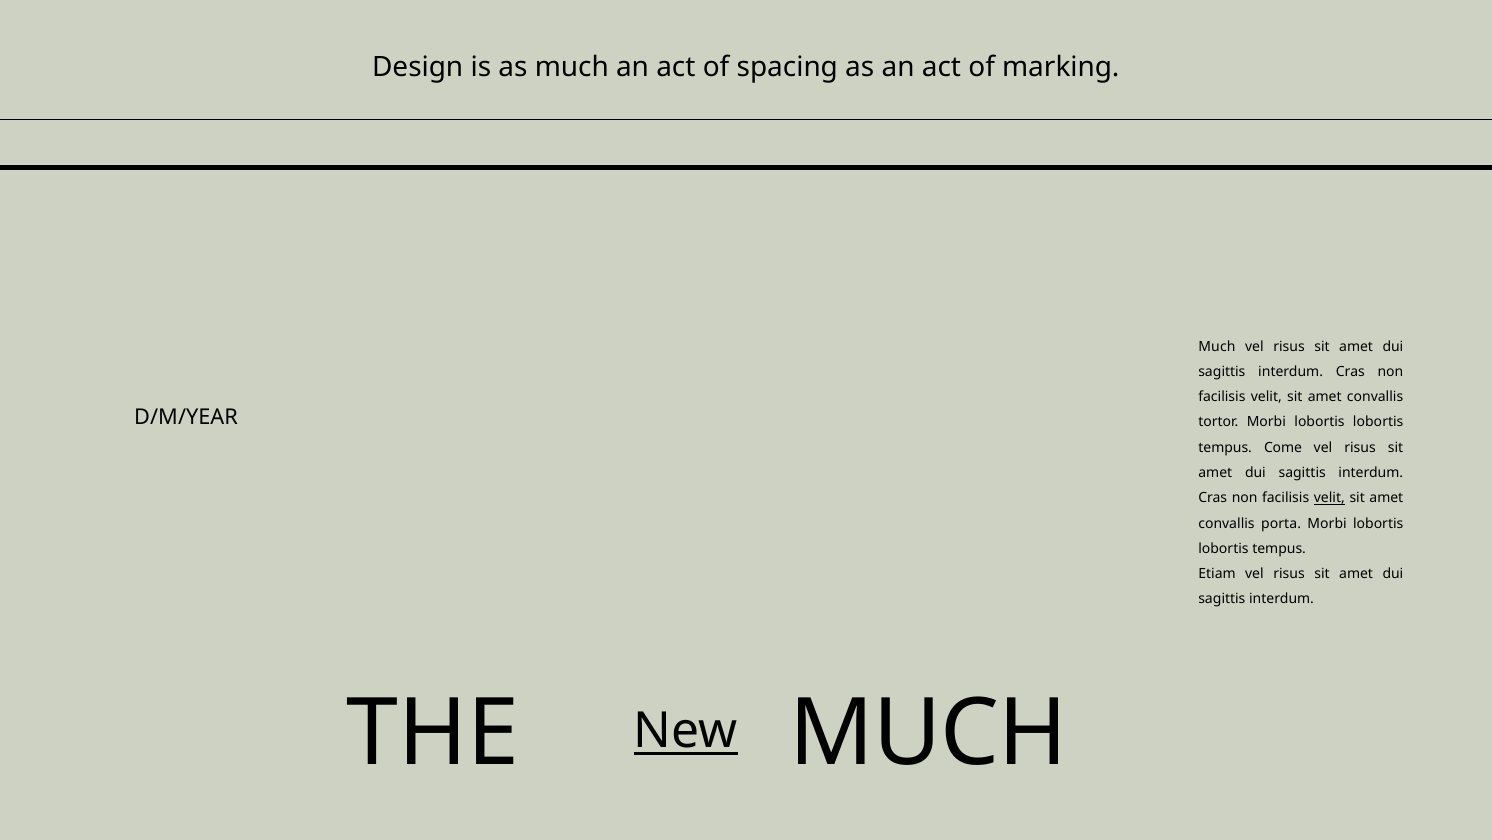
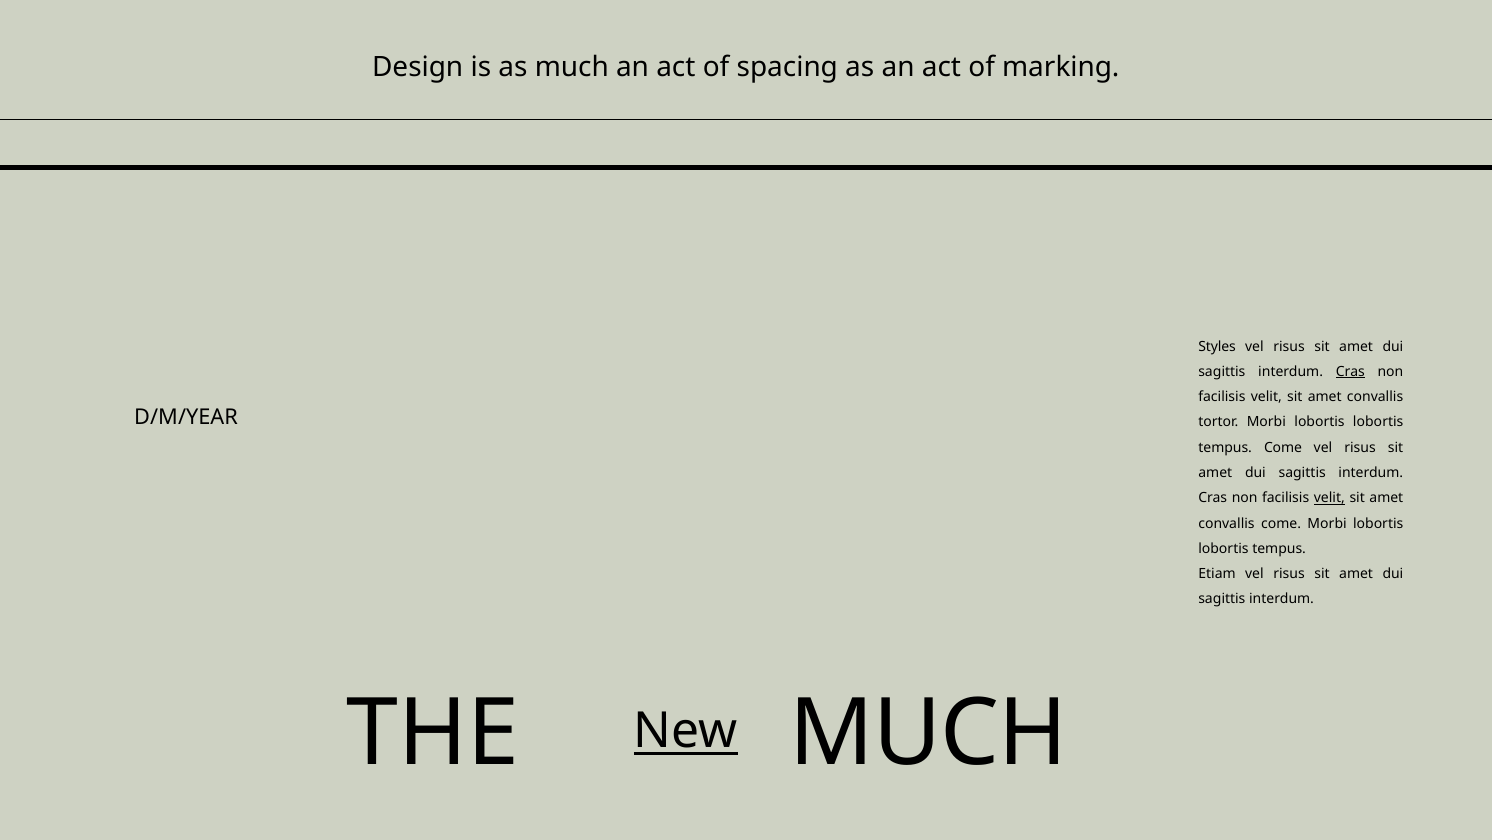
Much: Much -> Styles (1217, 346)
Cras underline: none -> present (1350, 371)
convallis porta: porta -> come (1281, 523)
